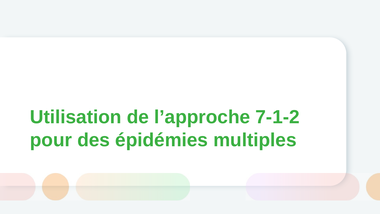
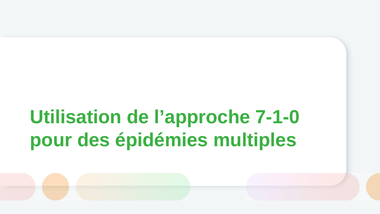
7-1-2: 7-1-2 -> 7-1-0 (278, 117)
